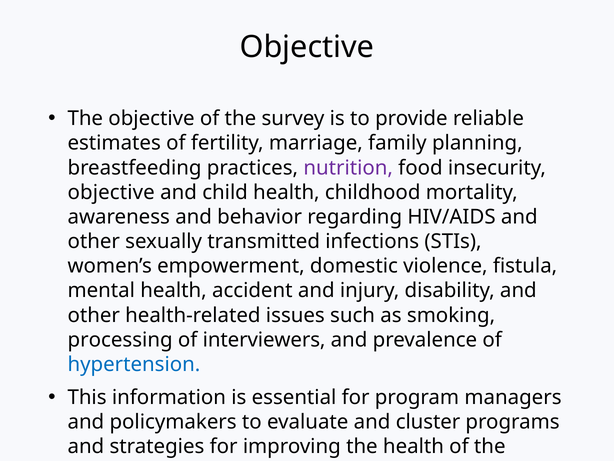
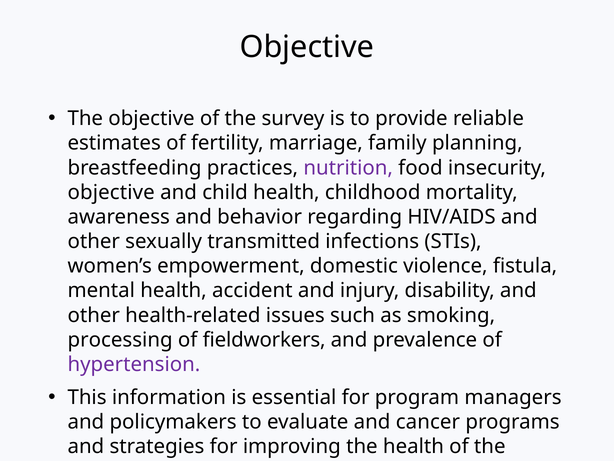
interviewers: interviewers -> fieldworkers (264, 339)
hypertension colour: blue -> purple (134, 364)
cluster: cluster -> cancer (428, 422)
